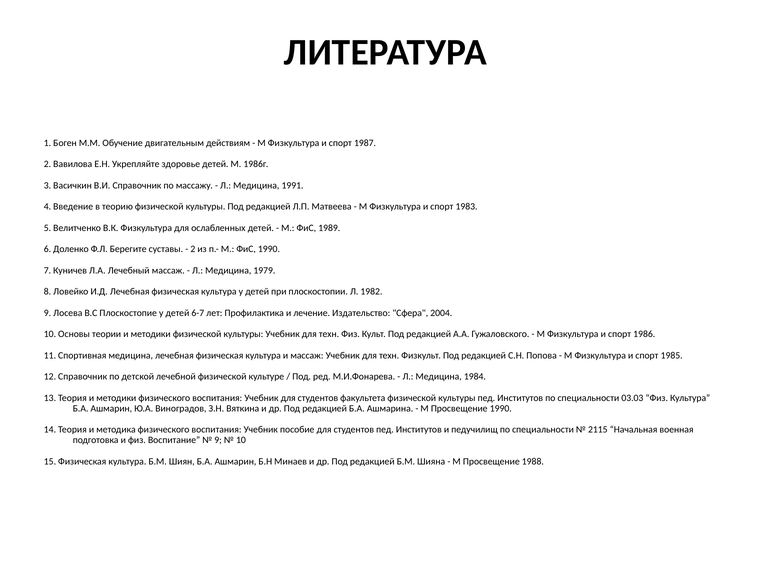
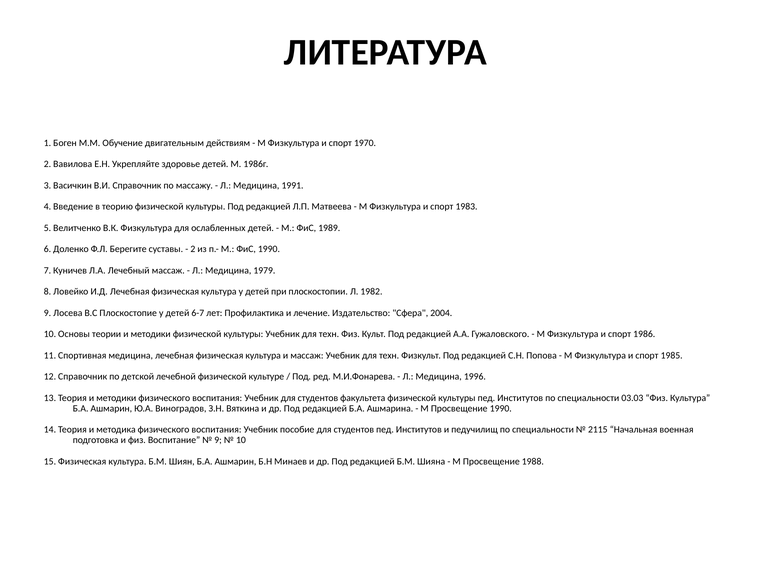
1987: 1987 -> 1970 (365, 143)
1984: 1984 -> 1996 (475, 376)
